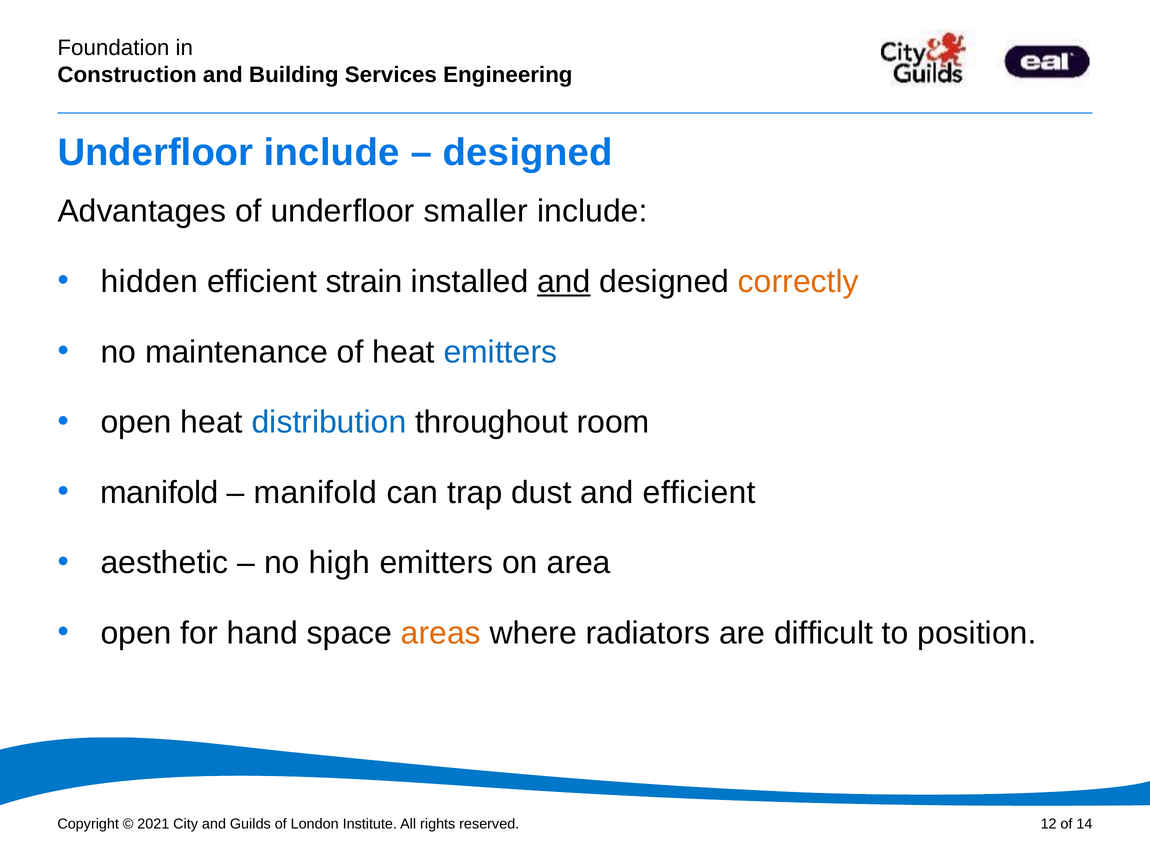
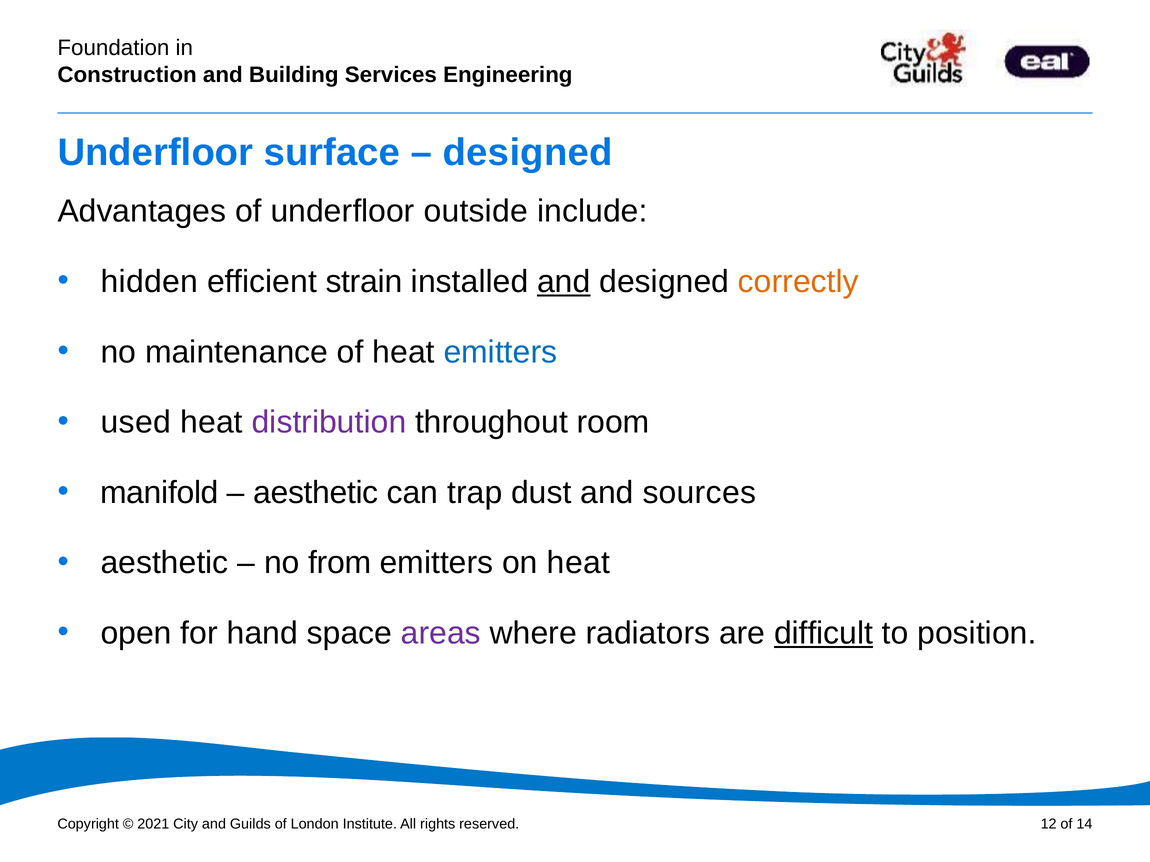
Underfloor include: include -> surface (332, 152)
smaller: smaller -> outside (476, 212)
open: open -> used (136, 423)
distribution colour: blue -> purple (329, 423)
manifold: manifold -> aesthetic (316, 493)
and efficient: efficient -> sources (699, 493)
high: high -> from (340, 563)
on area: area -> heat (579, 563)
areas colour: orange -> purple (441, 633)
difficult underline: none -> present (824, 633)
